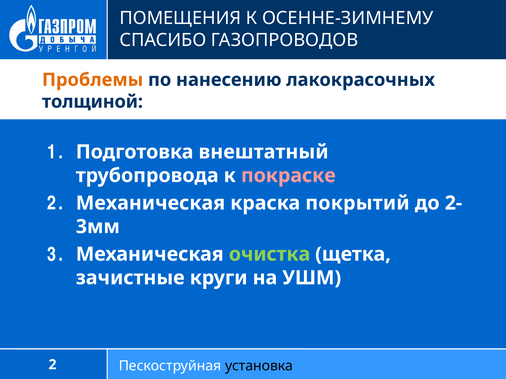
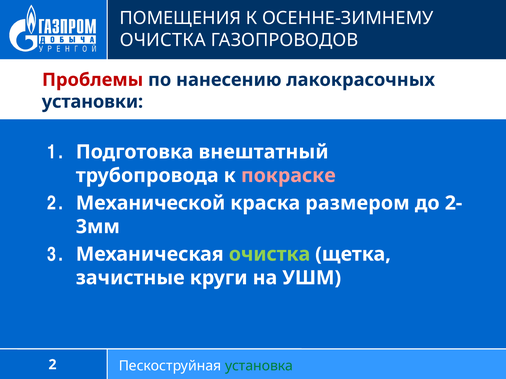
СПАСИБО: СПАСИБО -> ОЧИСТКА (163, 40)
Проблемы colour: orange -> red (93, 80)
толщиной: толщиной -> установки (92, 102)
2 Механическая: Механическая -> Механической (151, 203)
покрытий: покрытий -> размером (357, 203)
установка colour: black -> green (259, 366)
